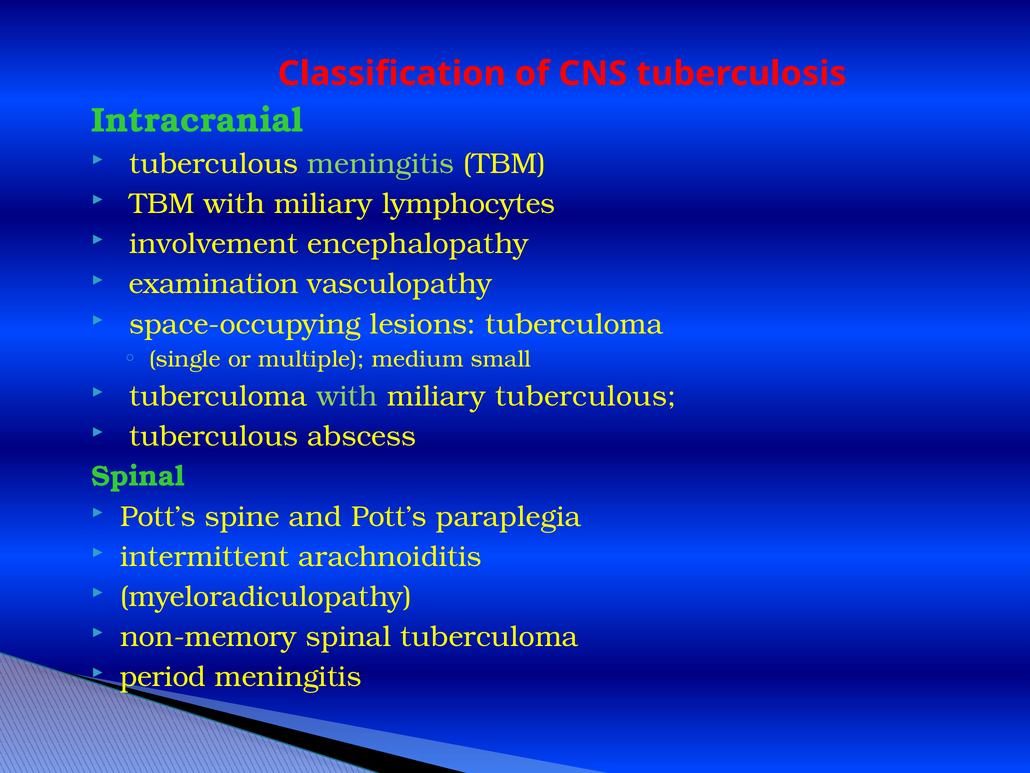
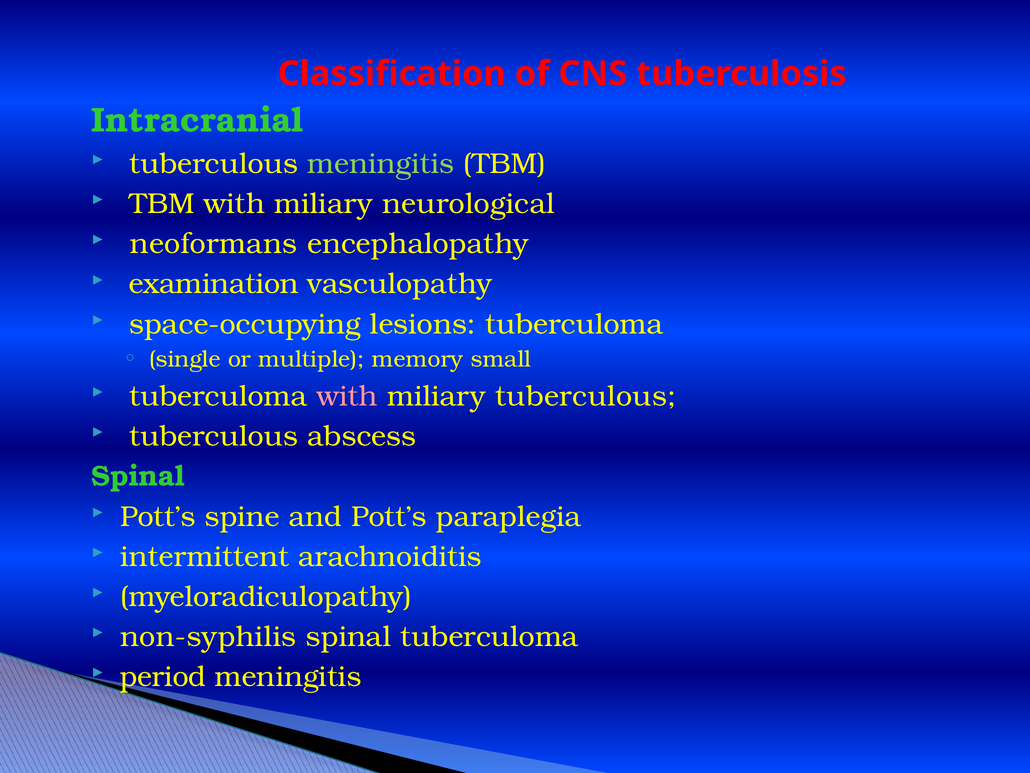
lymphocytes: lymphocytes -> neurological (469, 204)
involvement: involvement -> neoformans (214, 244)
medium: medium -> memory (418, 359)
with colour: light green -> pink (347, 396)
non-memory: non-memory -> non-syphilis (208, 636)
